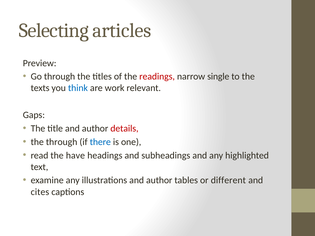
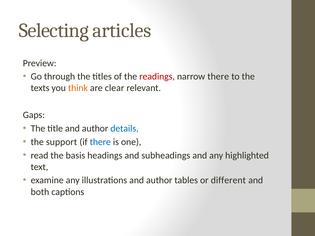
narrow single: single -> there (218, 77)
think colour: blue -> orange (78, 88)
work: work -> clear (115, 88)
details colour: red -> blue (124, 129)
the through: through -> support (62, 142)
have: have -> basis (75, 156)
cites: cites -> both (40, 192)
